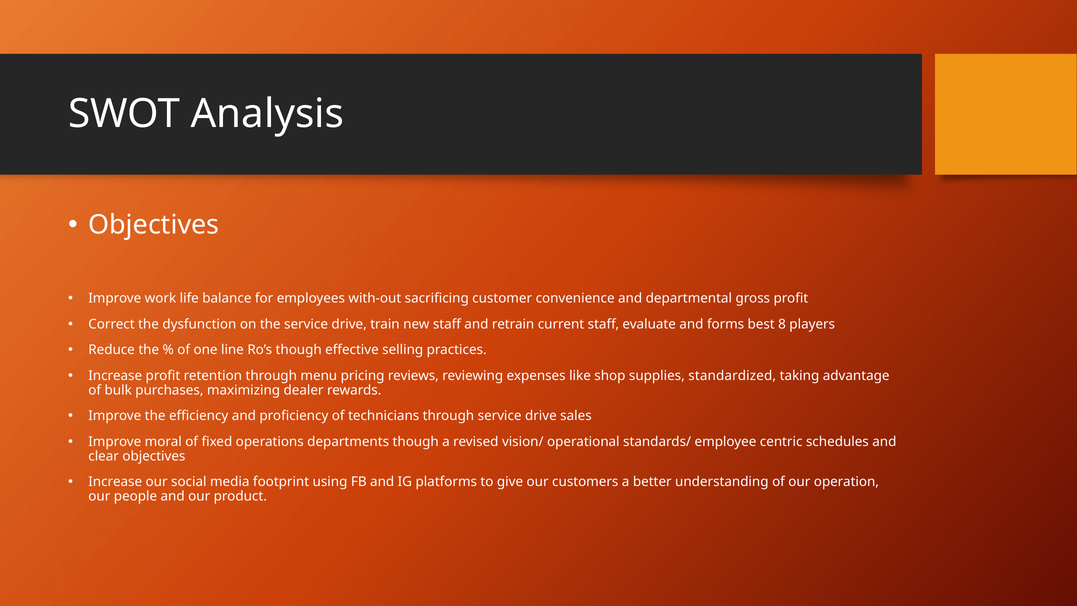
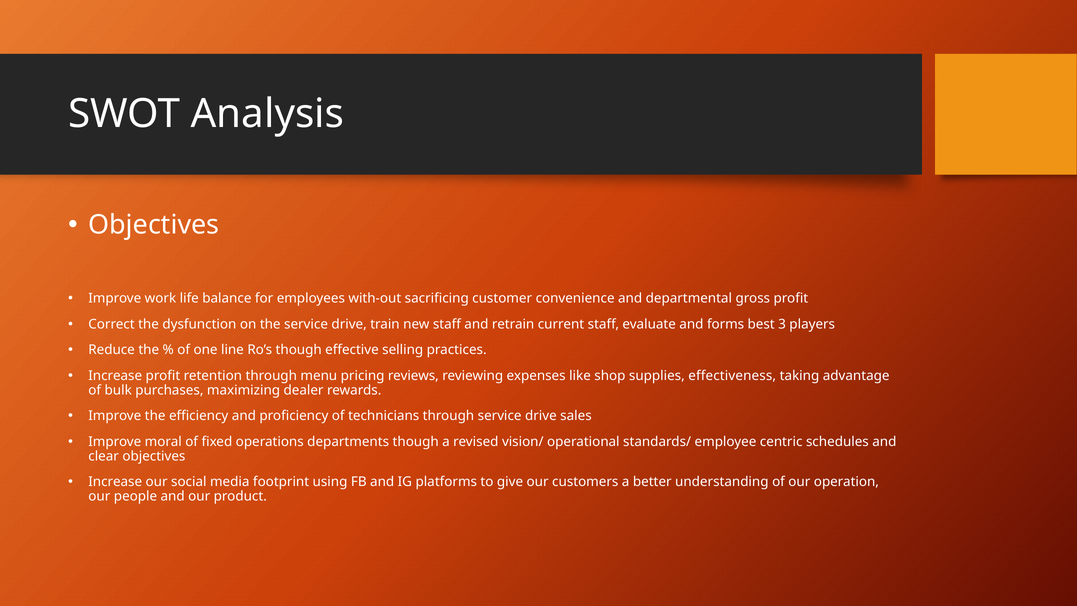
8: 8 -> 3 (782, 324)
standardized: standardized -> effectiveness (732, 376)
